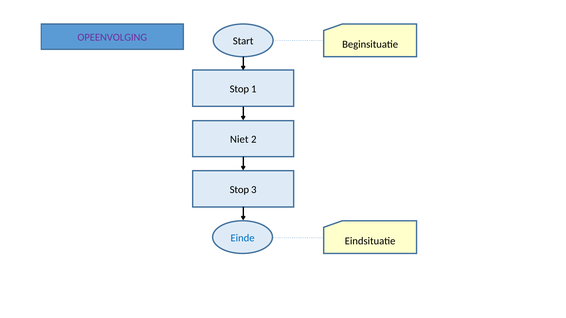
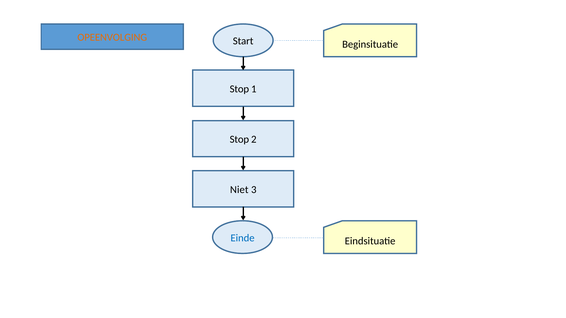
OPEENVOLGING colour: purple -> orange (112, 38)
Niet: Niet -> Stop (239, 140)
Stop: Stop -> Niet (239, 190)
